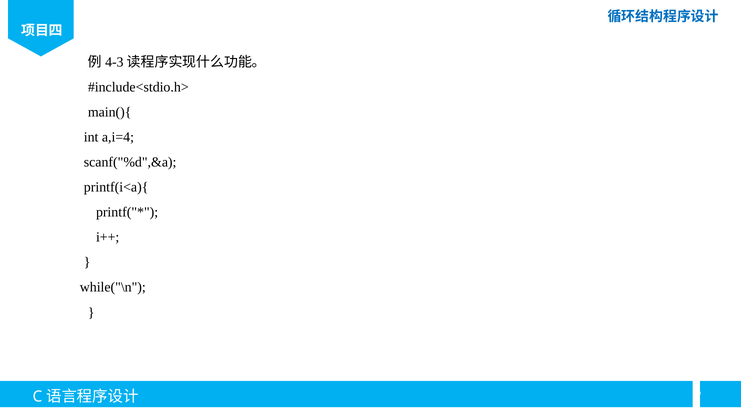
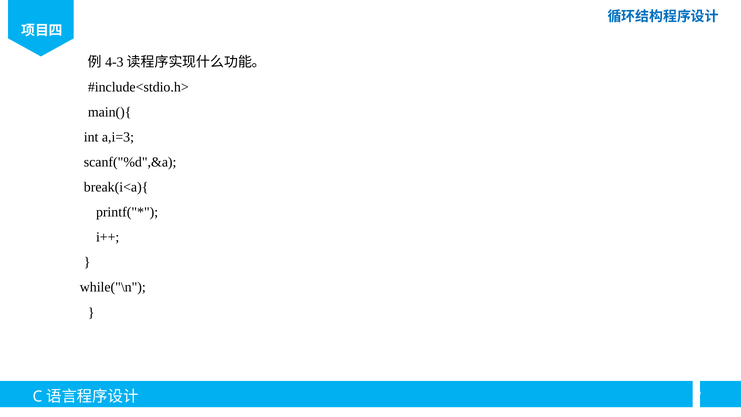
a,i=4: a,i=4 -> a,i=3 (118, 137)
printf(i<a){: printf(i<a){ -> break(i<a){ (116, 187)
